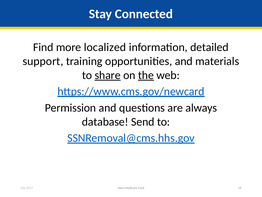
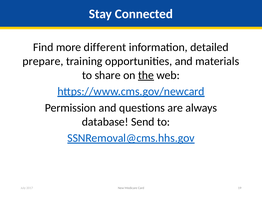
localized: localized -> different (105, 47)
support: support -> prepare (43, 61)
share underline: present -> none (108, 75)
